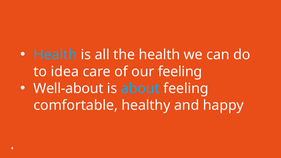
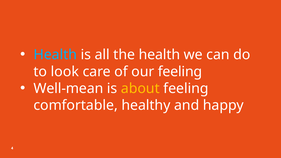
idea: idea -> look (65, 72)
Well-about: Well-about -> Well-mean (68, 88)
about colour: light blue -> yellow (140, 88)
